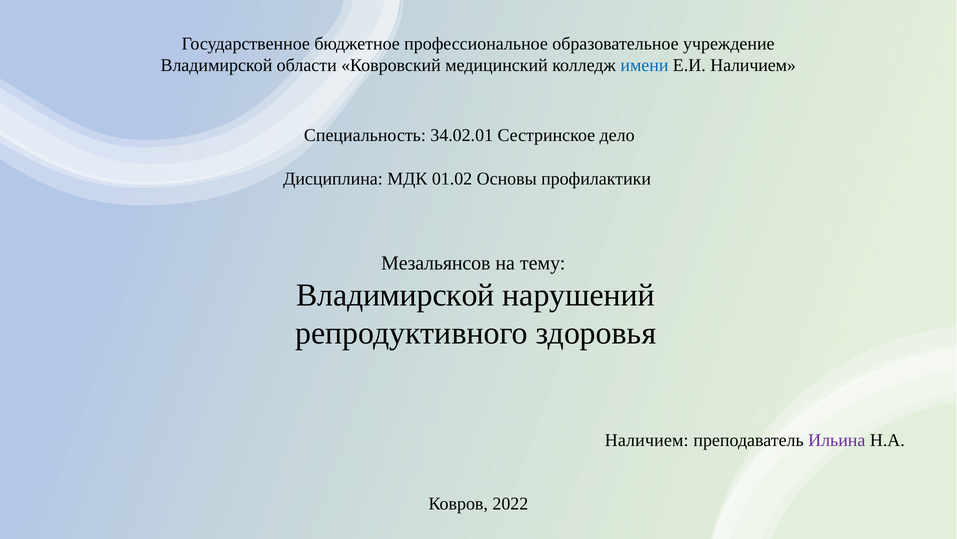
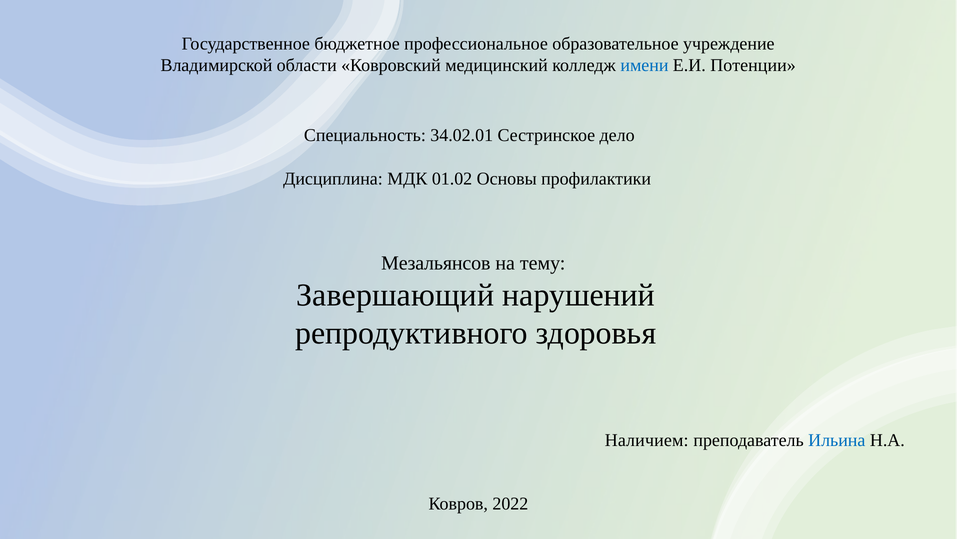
Е.И Наличием: Наличием -> Потенции (753, 65)
Владимирской: Владимирской -> Завершающий (395, 295)
Ильина colour: purple -> blue (837, 440)
